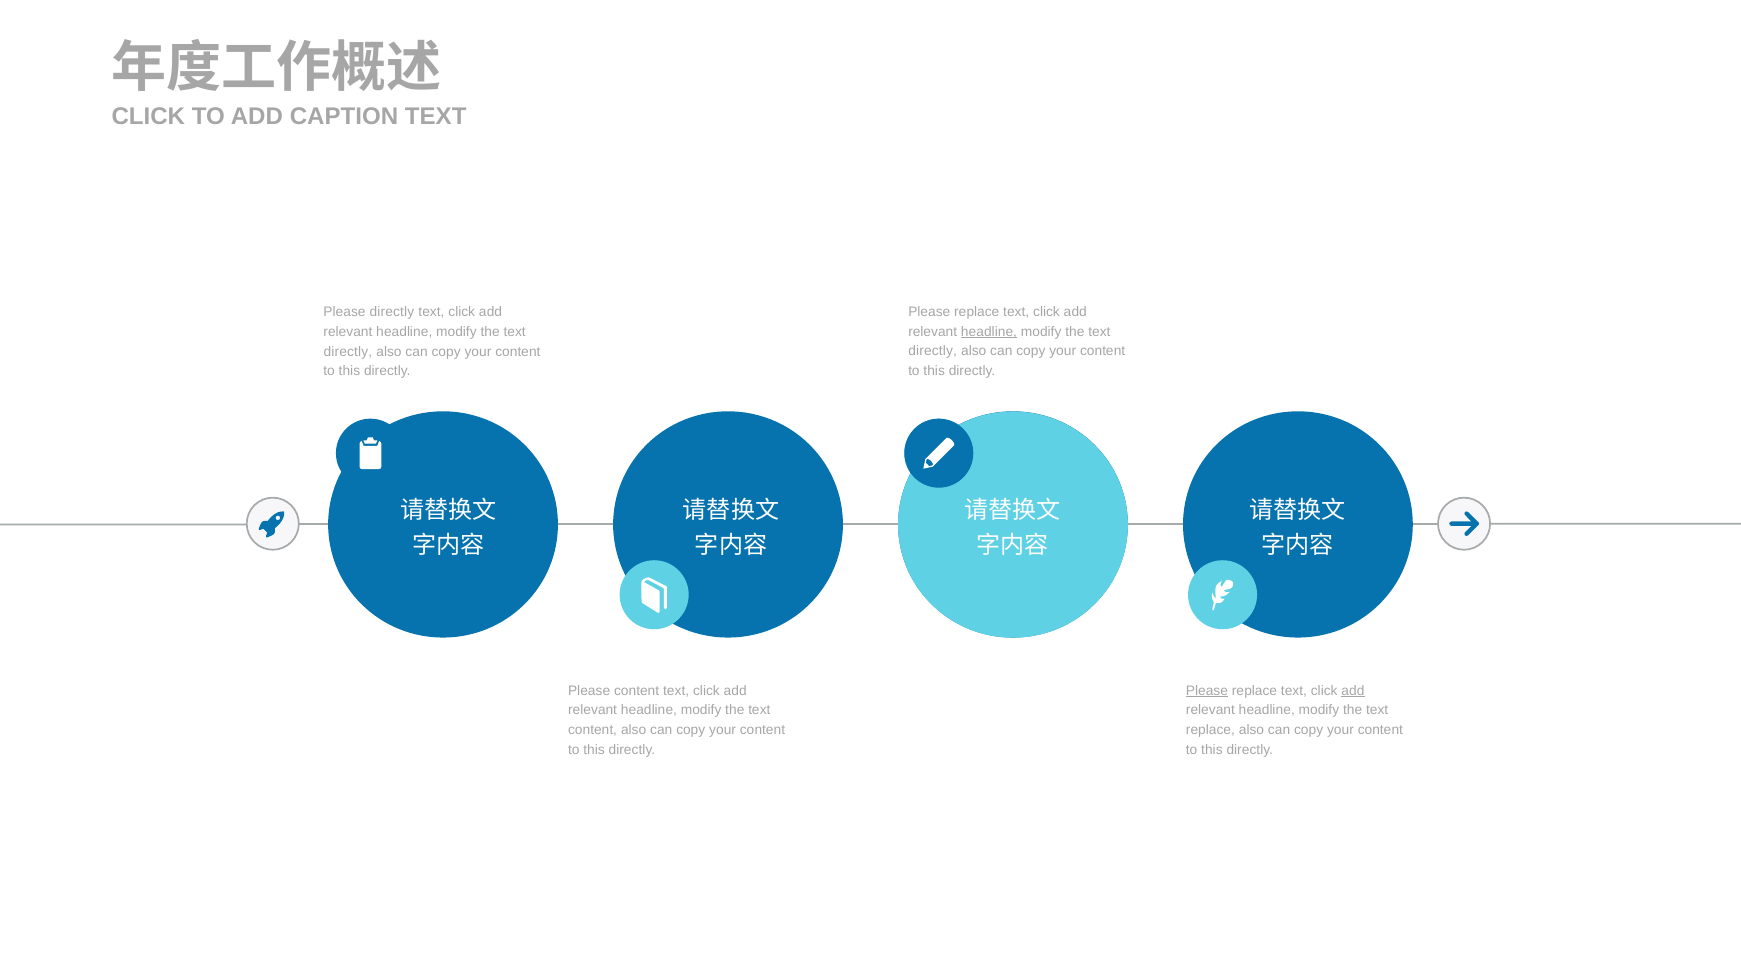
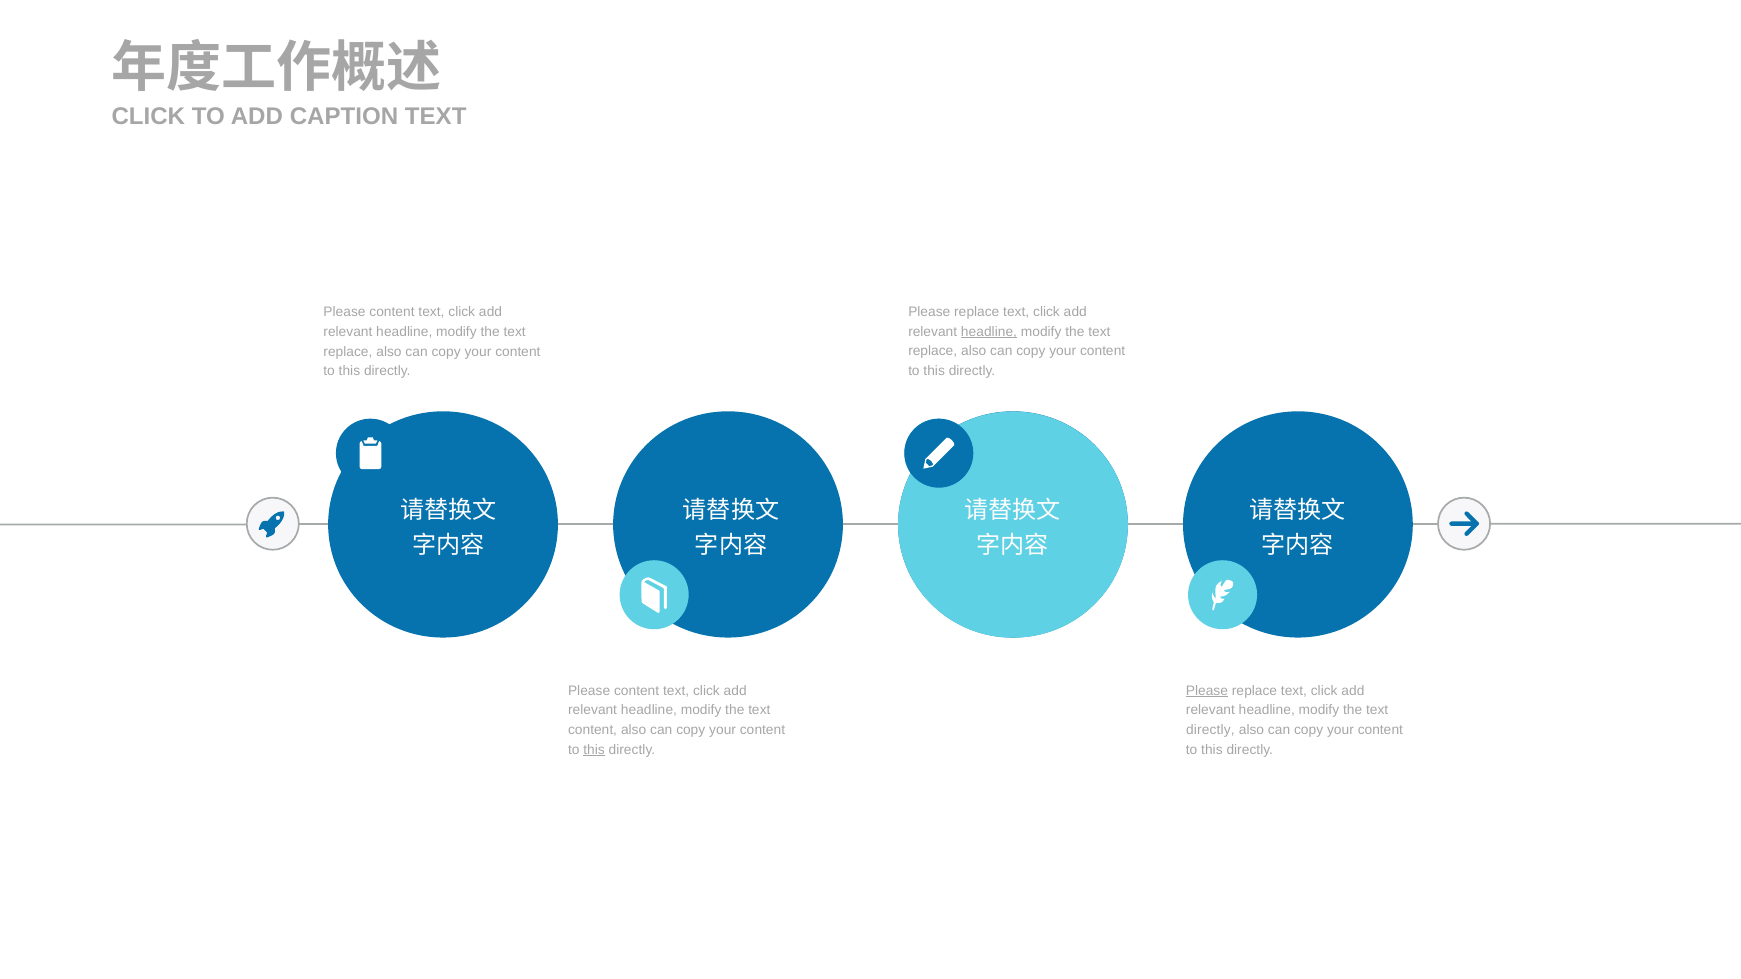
directly: directly -> content (392, 312)
directly: directly -> replace (348, 352)
directly: directly -> replace (933, 352)
add underline: present -> none (1353, 691)
replace: replace -> directly (1210, 730)
this underline: none -> present (594, 750)
